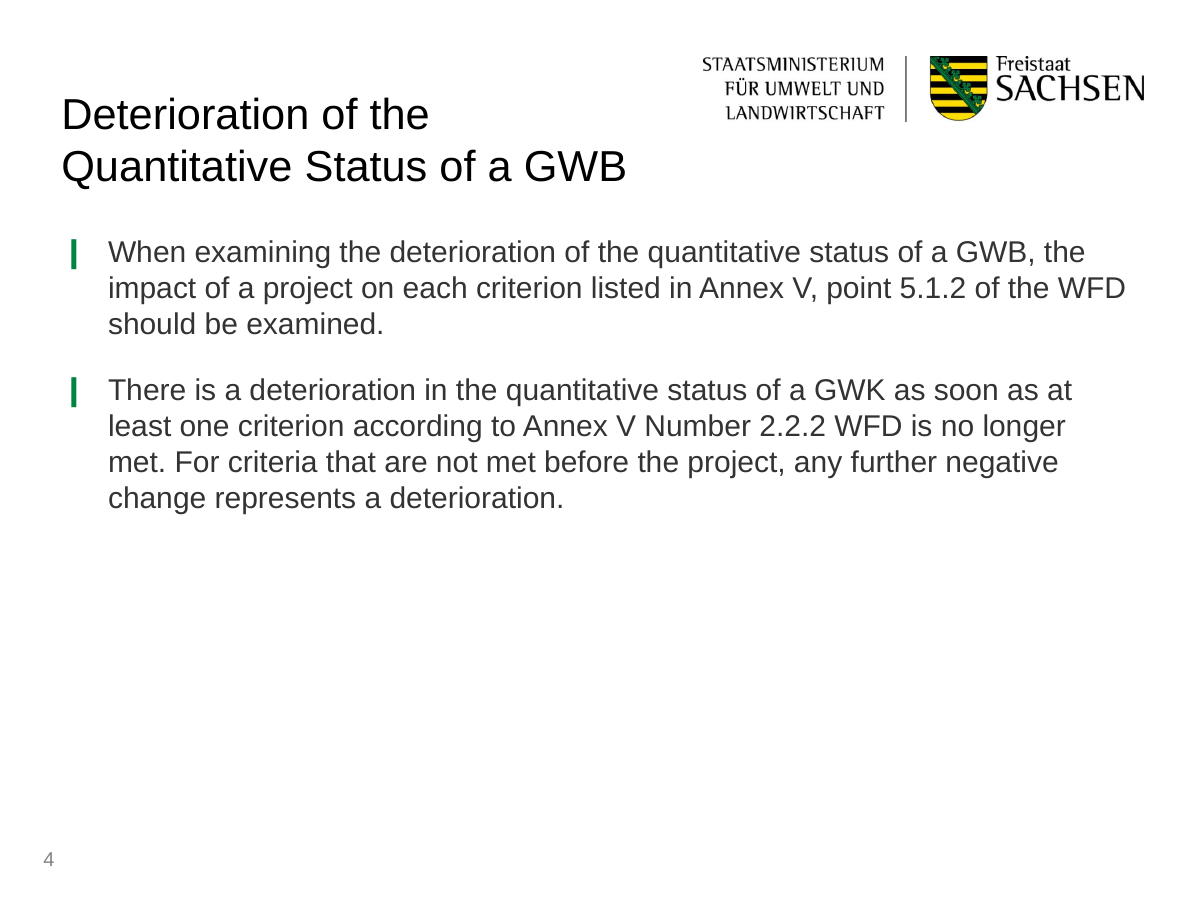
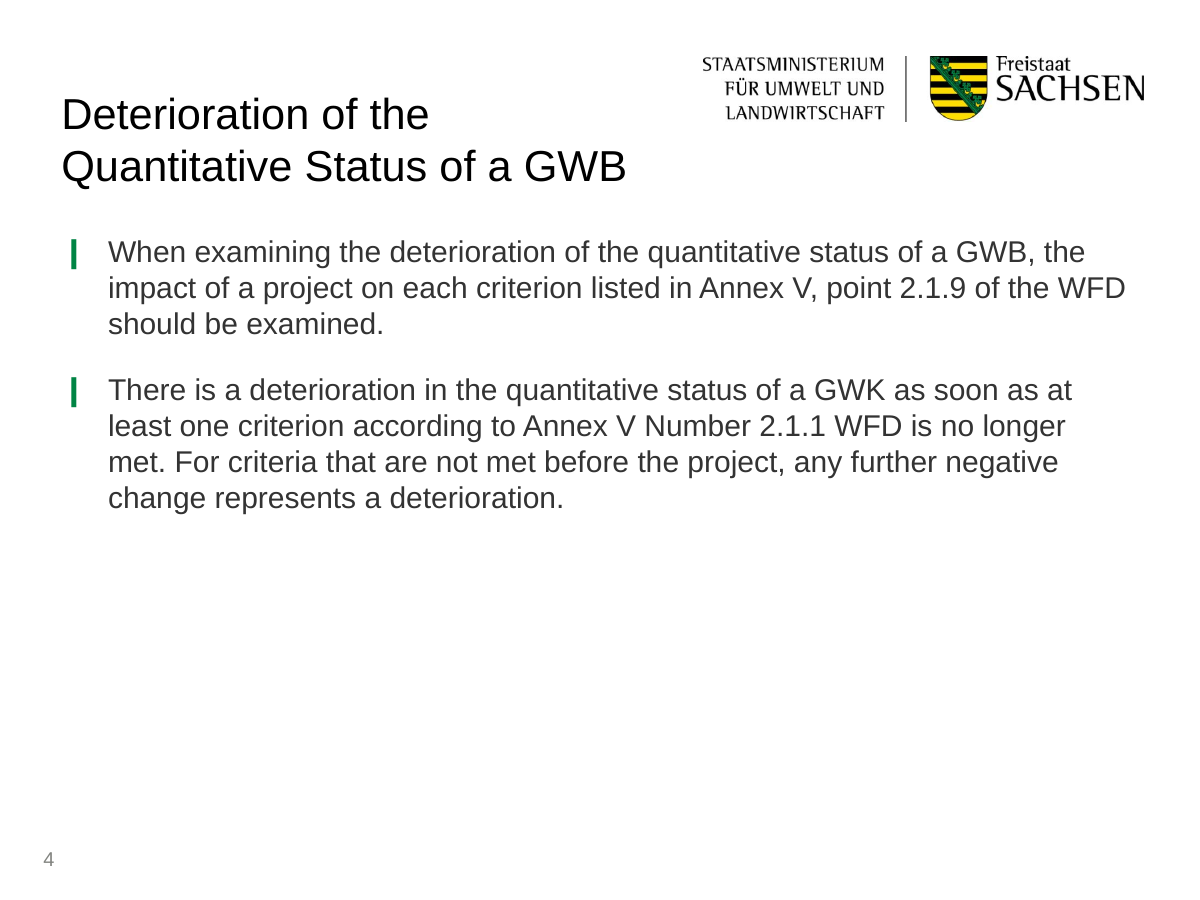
5.1.2: 5.1.2 -> 2.1.9 (933, 289)
2.2.2: 2.2.2 -> 2.1.1 (793, 427)
